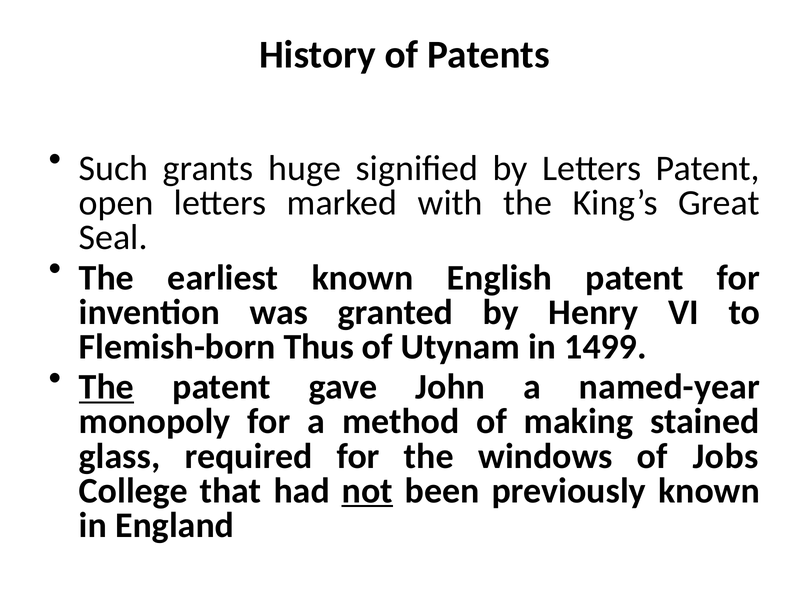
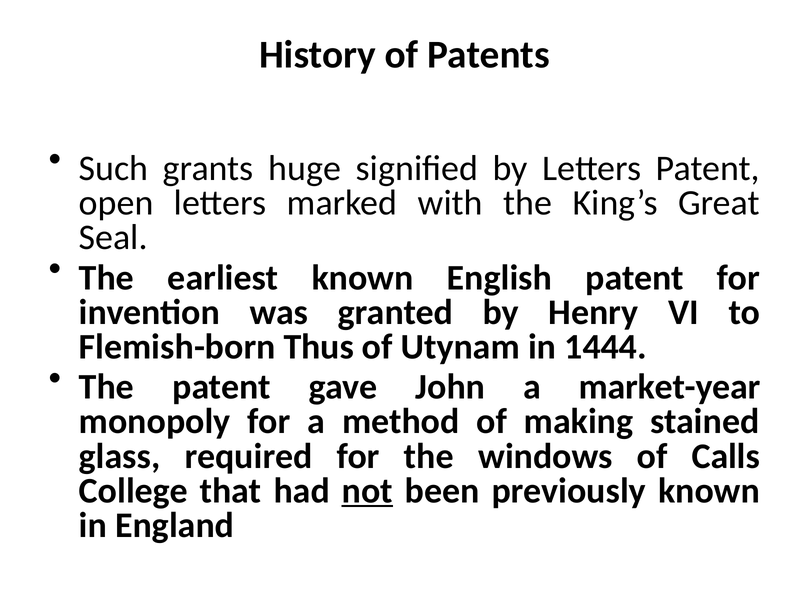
1499: 1499 -> 1444 (606, 347)
The underline: present -> none (106, 387)
named-year: named-year -> market-year (670, 387)
Jobs: Jobs -> Calls (726, 456)
